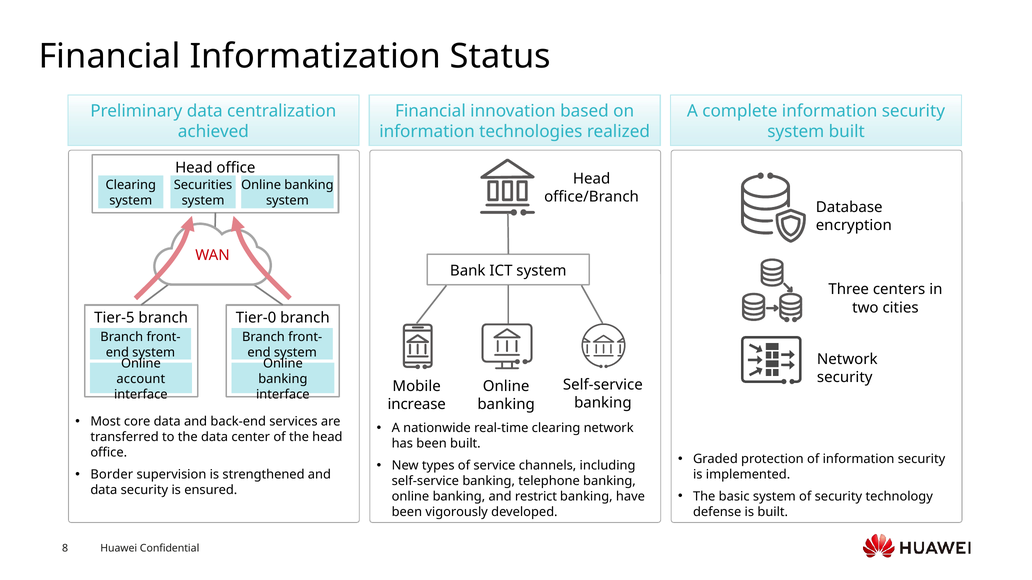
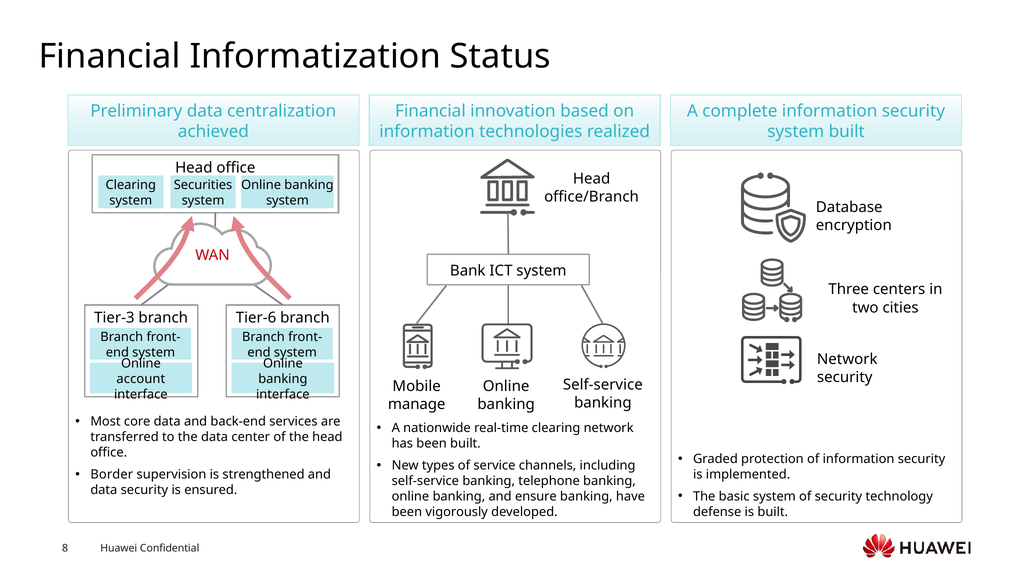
Tier-5: Tier-5 -> Tier-3 (114, 318)
Tier-0: Tier-0 -> Tier-6 (256, 318)
increase: increase -> manage (417, 405)
restrict: restrict -> ensure (536, 497)
